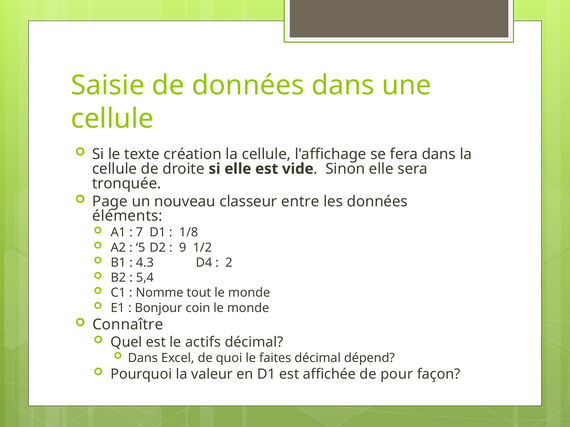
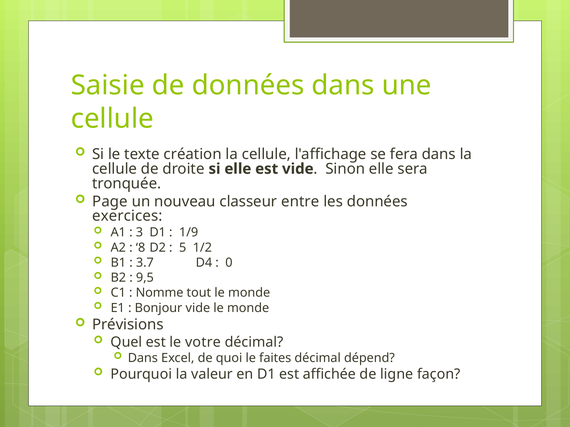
éléments: éléments -> exercices (127, 216)
7: 7 -> 3 (139, 233)
1/8: 1/8 -> 1/9 (189, 233)
5: 5 -> 8 (141, 248)
9: 9 -> 5 (183, 248)
4.3: 4.3 -> 3.7 (145, 263)
2: 2 -> 0 (229, 263)
5,4: 5,4 -> 9,5 (145, 278)
Bonjour coin: coin -> vide (198, 308)
Connaître: Connaître -> Prévisions (128, 325)
actifs: actifs -> votre (203, 342)
pour: pour -> ligne (397, 375)
